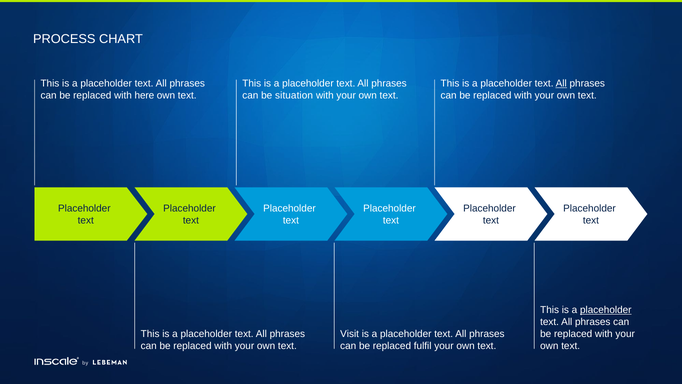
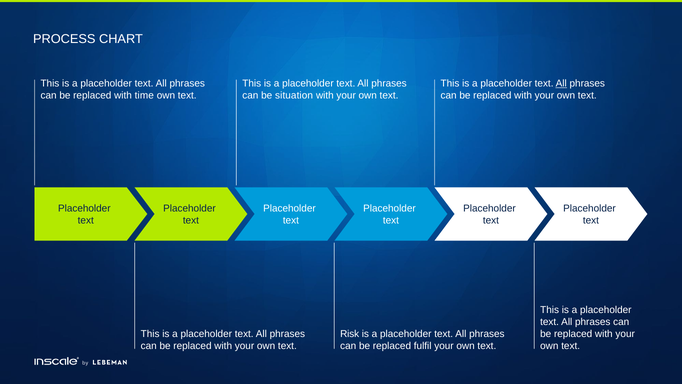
here: here -> time (144, 96)
placeholder underline: present -> none (606, 310)
Visit: Visit -> Risk (350, 334)
